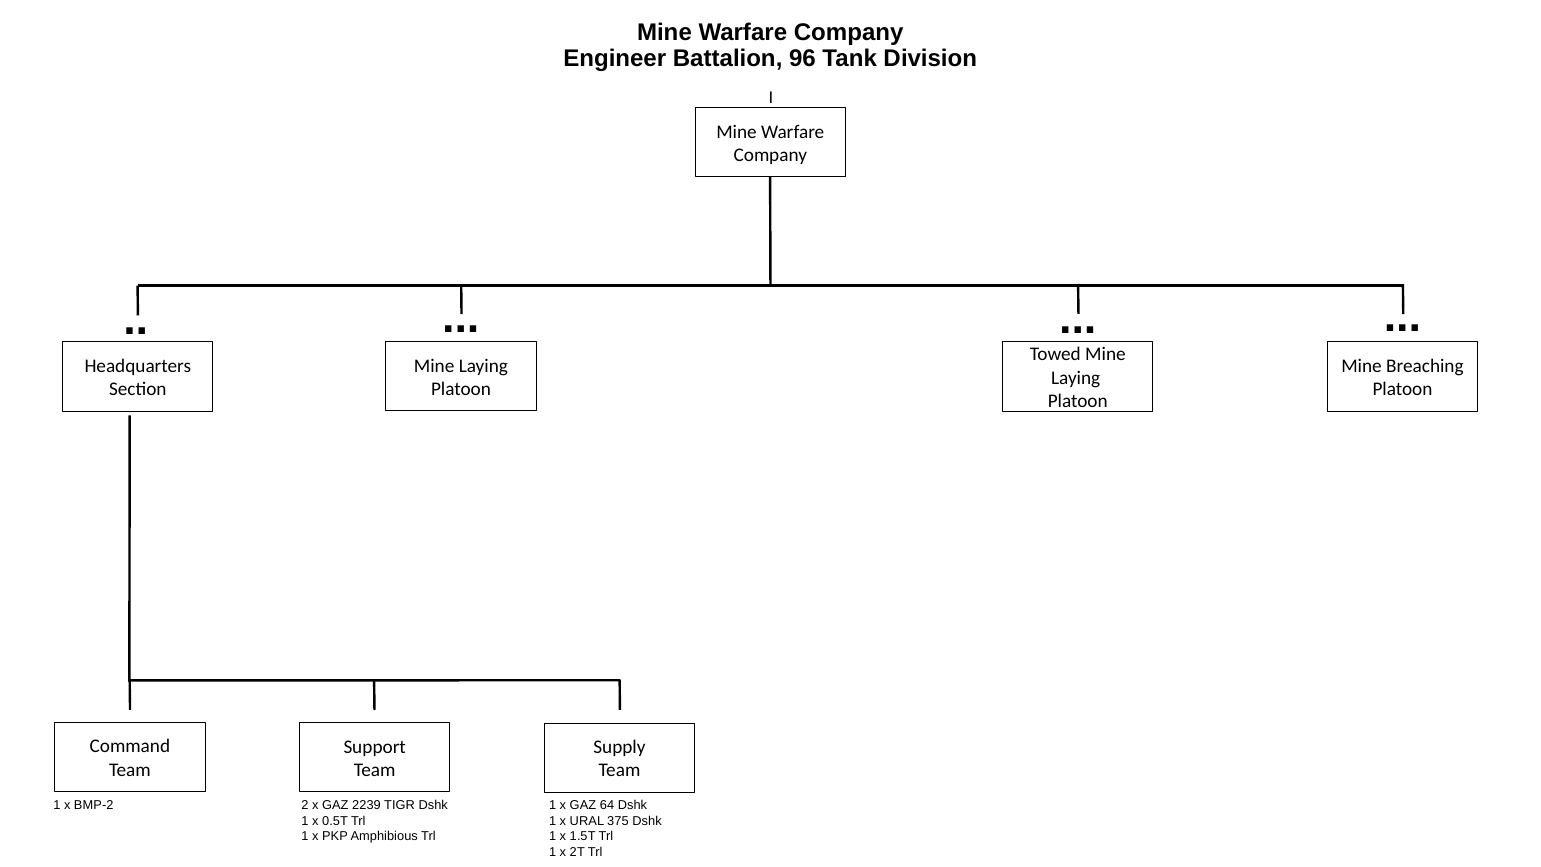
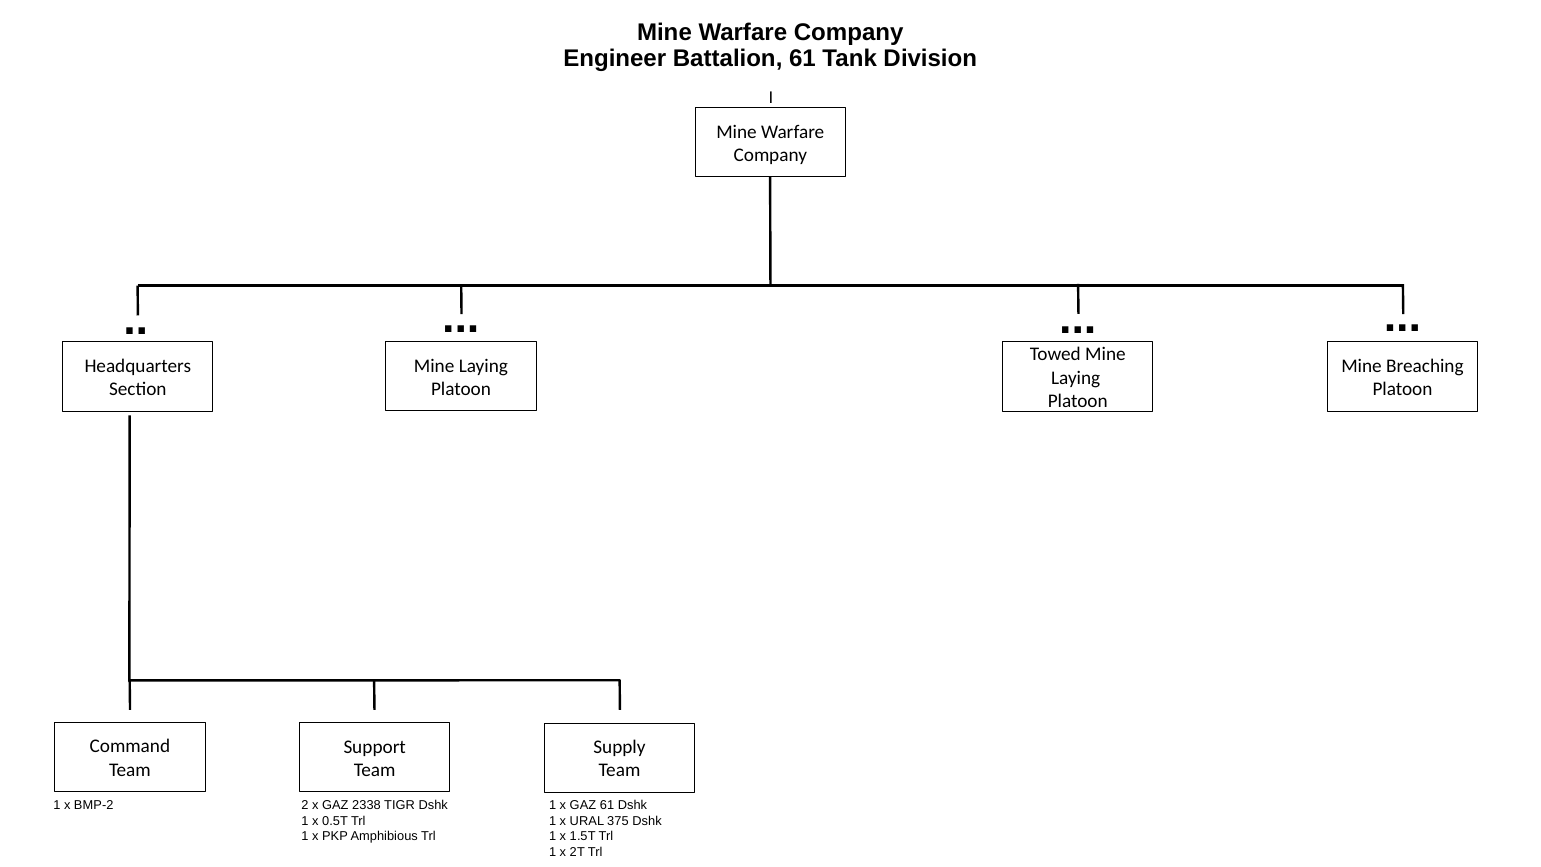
Battalion 96: 96 -> 61 (802, 58)
2239: 2239 -> 2338 (367, 806)
GAZ 64: 64 -> 61 (607, 806)
